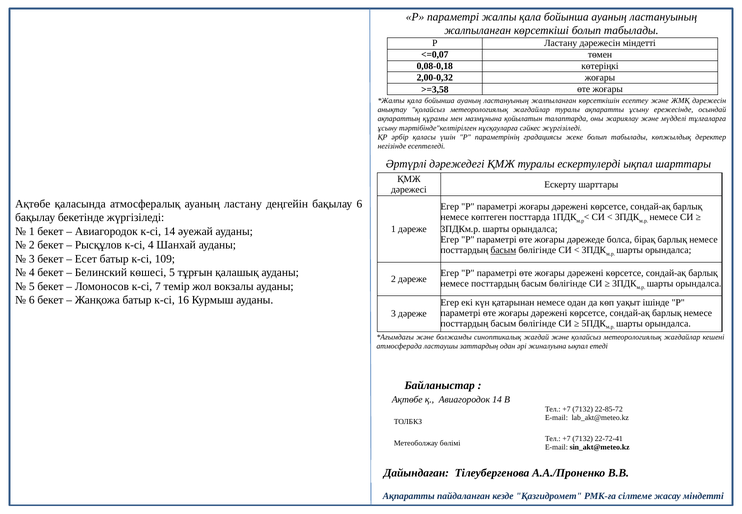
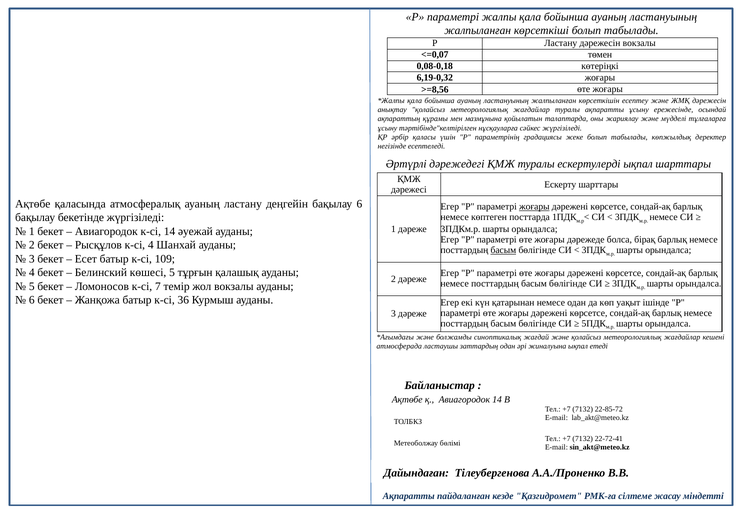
дәрежесін міндетті: міндетті -> вокзалы (639, 43)
2,00-0,32: 2,00-0,32 -> 6,19-0,32 (435, 78)
>=3,58: >=3,58 -> >=8,56 (435, 90)
жоғары underline: none -> present (534, 206)
16: 16 -> 36 (183, 300)
